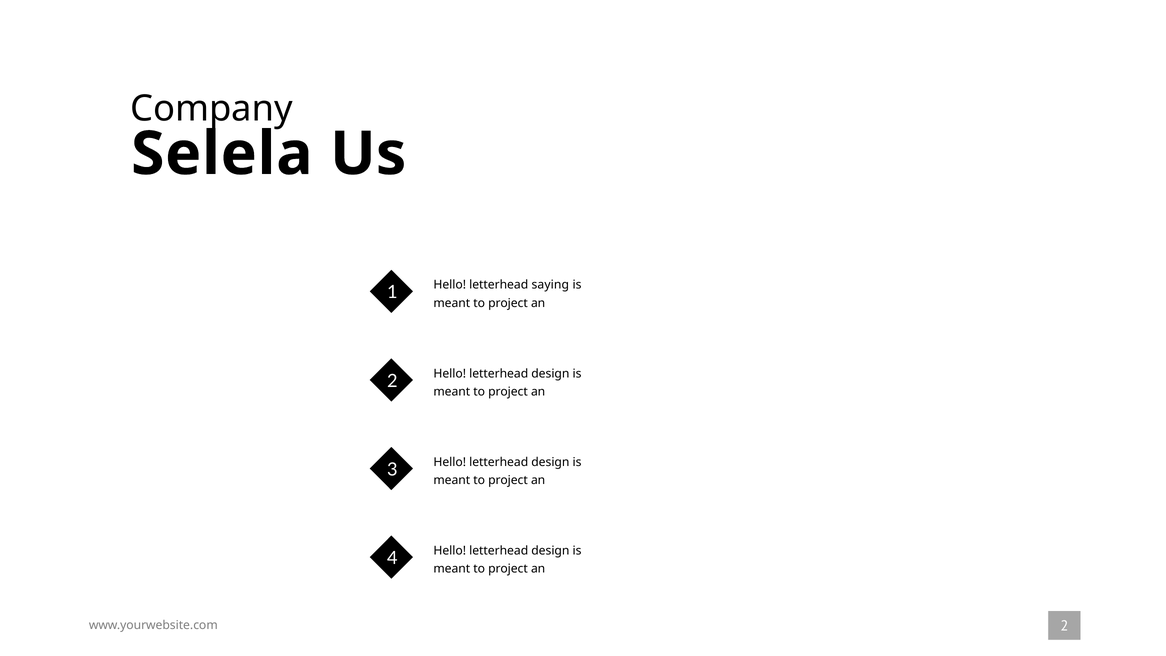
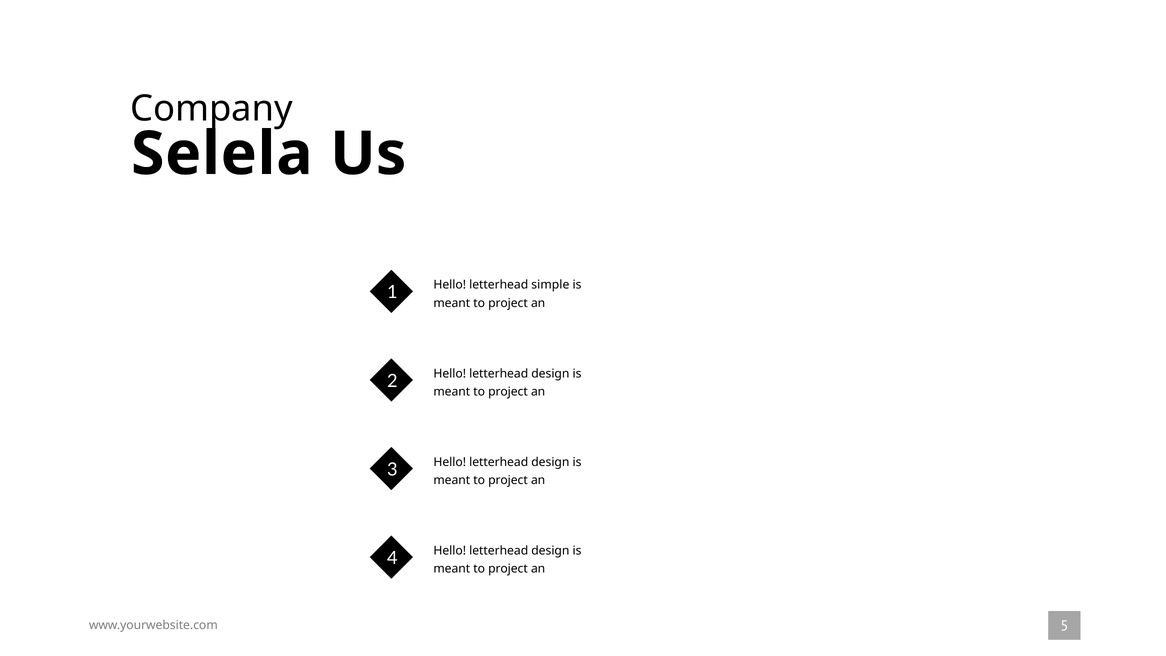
saying: saying -> simple (550, 285)
www.yourwebsite.com 2: 2 -> 5 (1064, 626)
